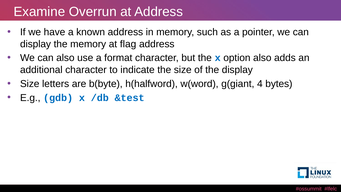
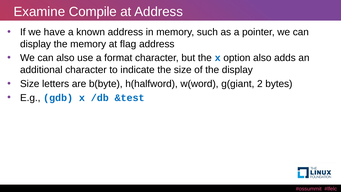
Overrun: Overrun -> Compile (93, 12)
4: 4 -> 2 (260, 84)
